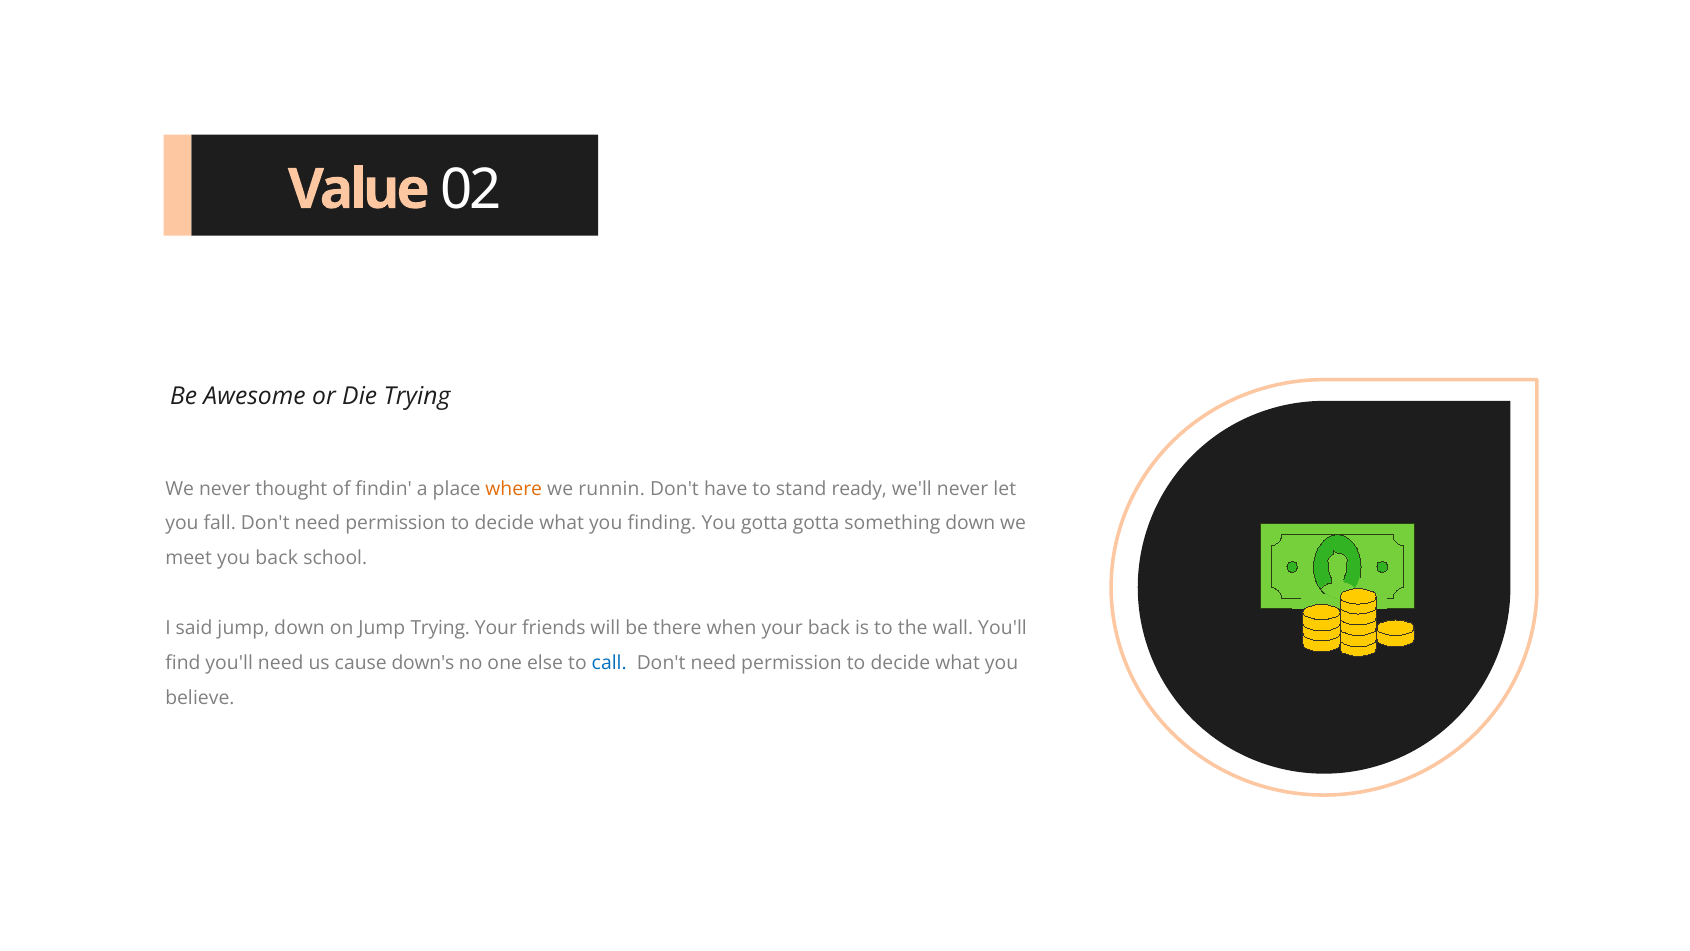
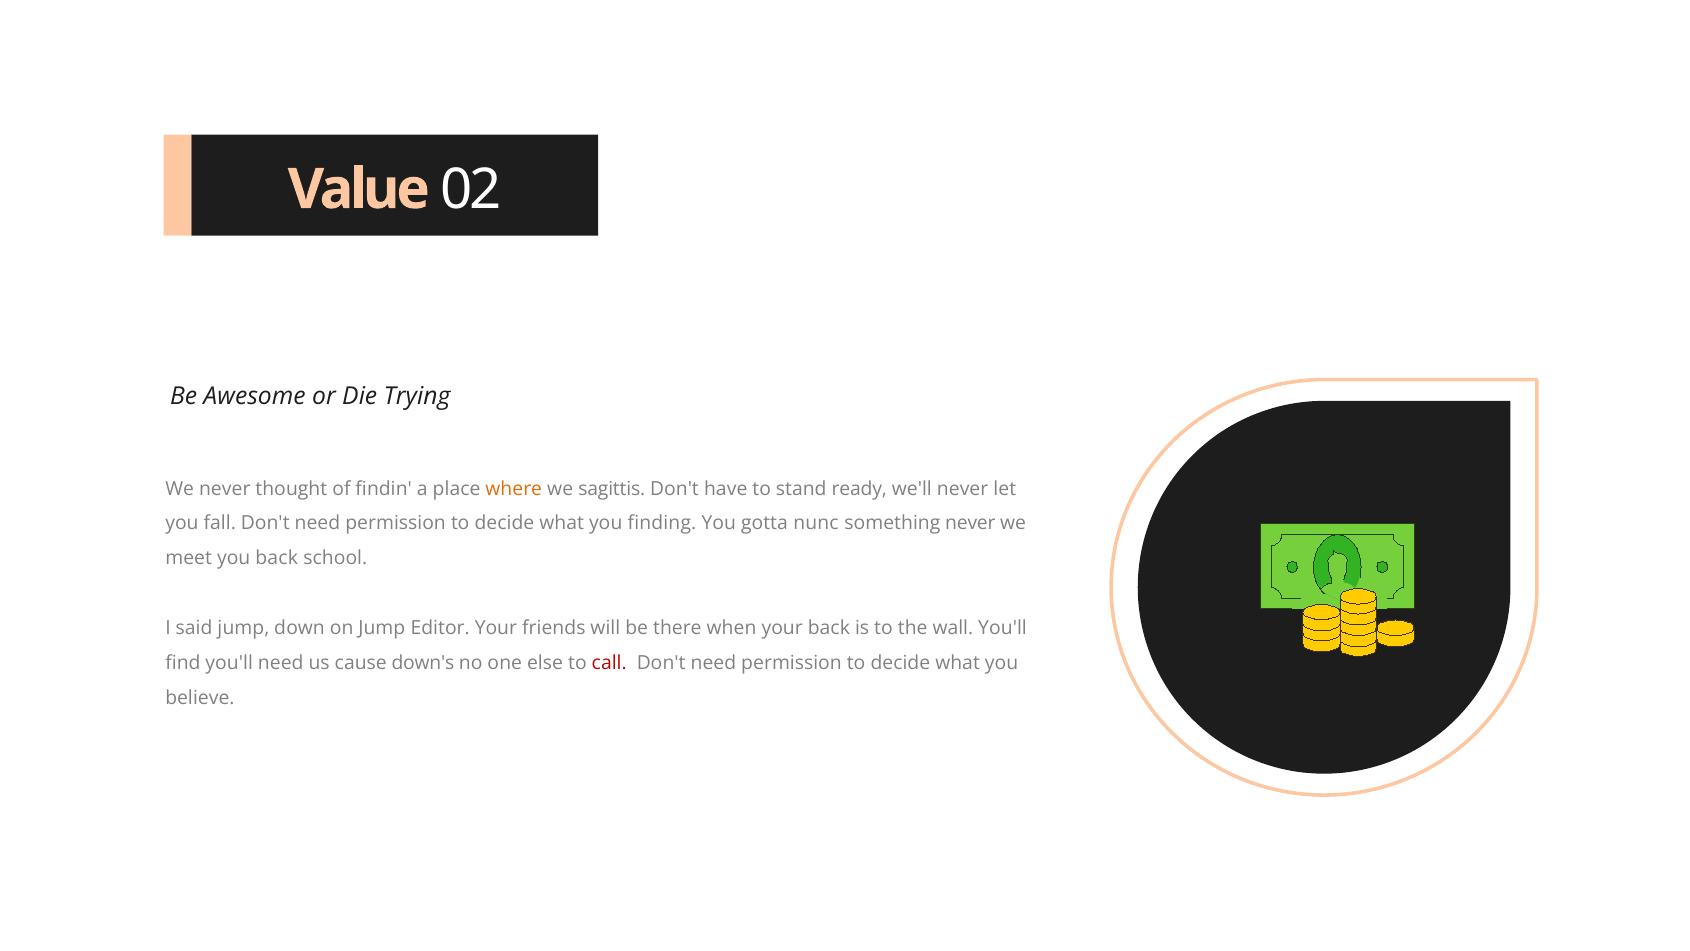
runnin: runnin -> sagittis (612, 488)
gotta gotta: gotta -> nunc (816, 523)
something down: down -> never (970, 523)
Jump Trying: Trying -> Editor (440, 628)
call colour: blue -> red (609, 663)
